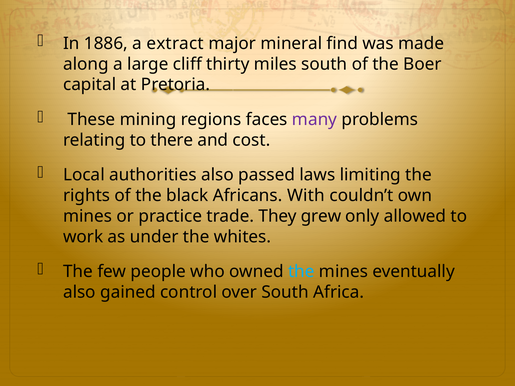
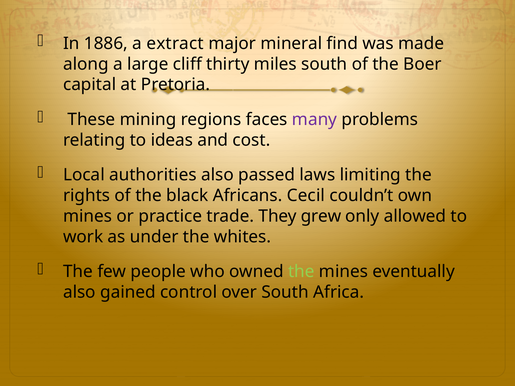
there: there -> ideas (172, 140)
With: With -> Cecil (306, 196)
the colour: light blue -> light green (301, 272)
